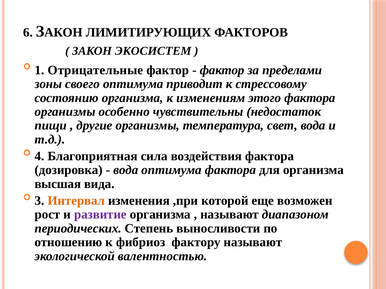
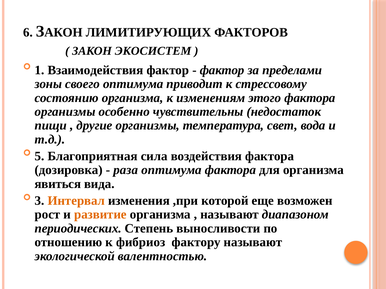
Отрицательные: Отрицательные -> Взаимодействия (95, 70)
4: 4 -> 5 (40, 156)
вода: вода -> раза (126, 170)
высшая: высшая -> явиться (58, 184)
развитие colour: purple -> orange (100, 215)
